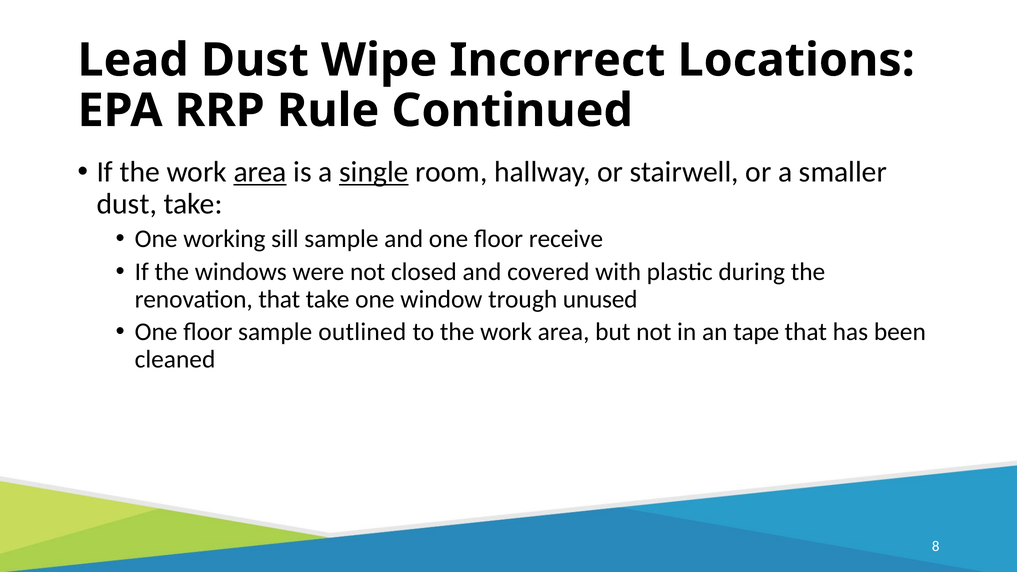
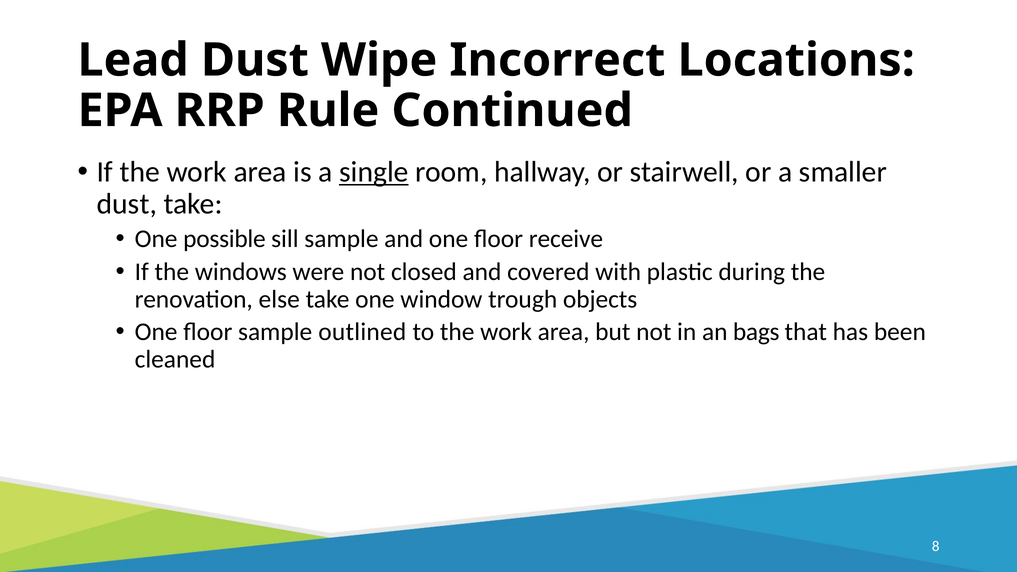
area underline: present -> none (260, 172)
working: working -> possible (224, 239)
renovation that: that -> else (279, 299)
unused: unused -> objects (600, 299)
tape: tape -> bags (756, 332)
